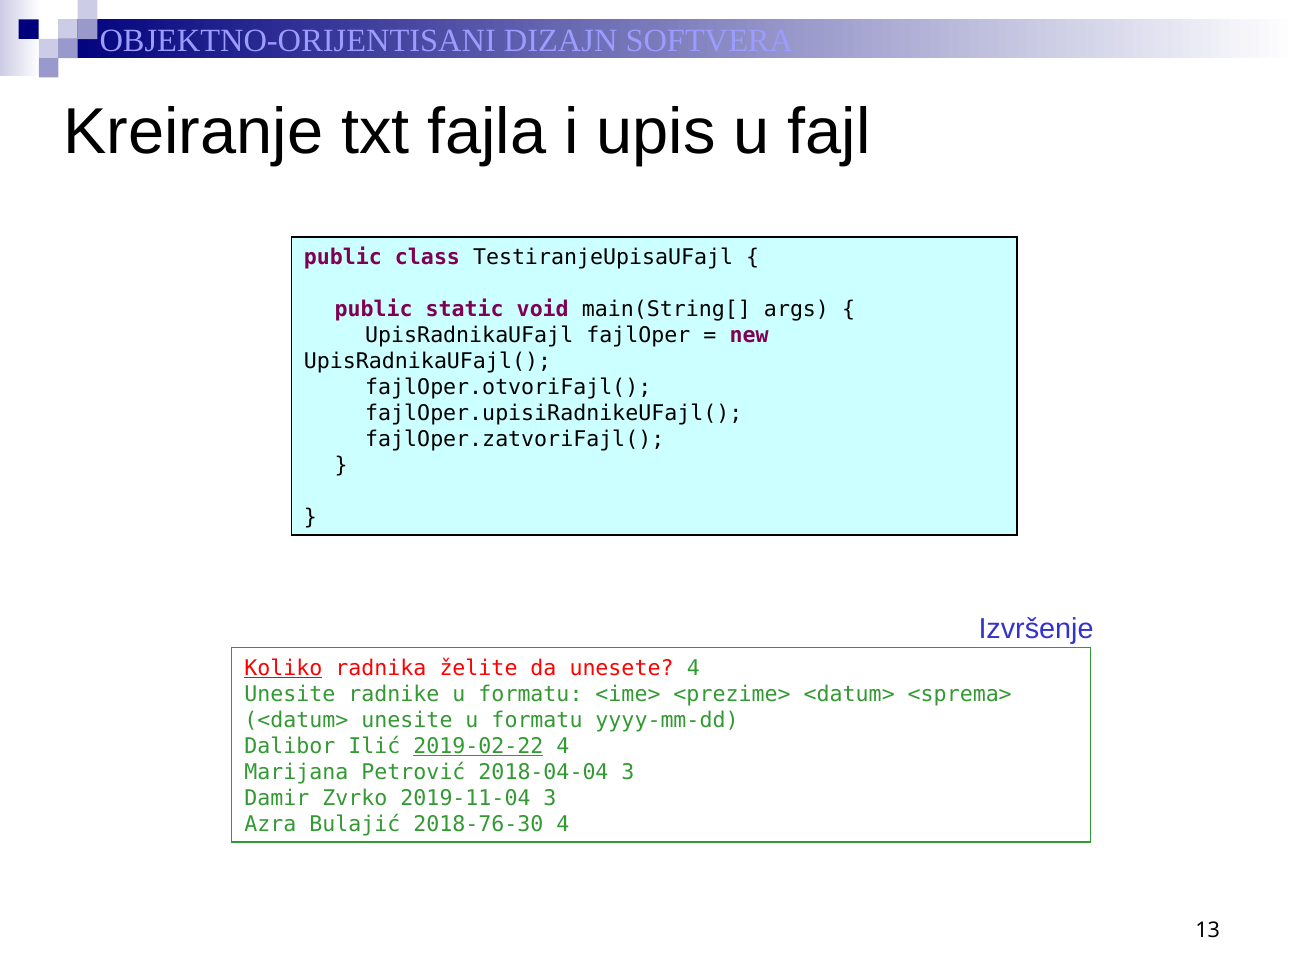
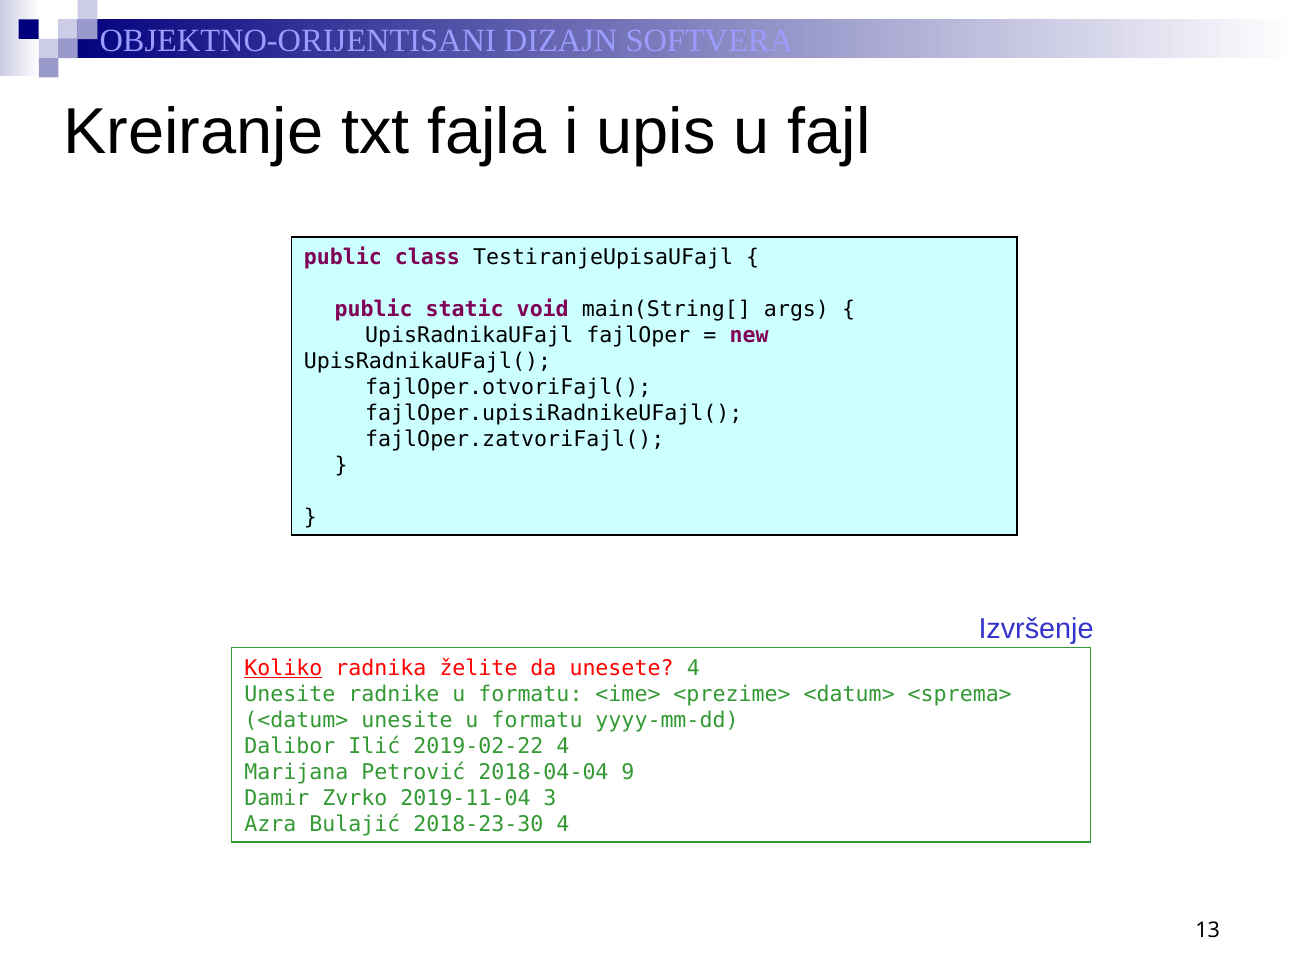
2019-02-22 underline: present -> none (478, 747)
2018-04-04 3: 3 -> 9 (628, 773)
2018-76-30: 2018-76-30 -> 2018-23-30 (478, 825)
